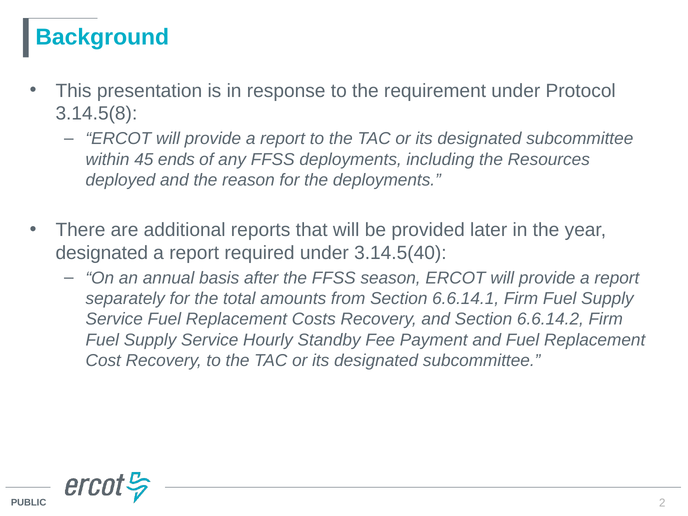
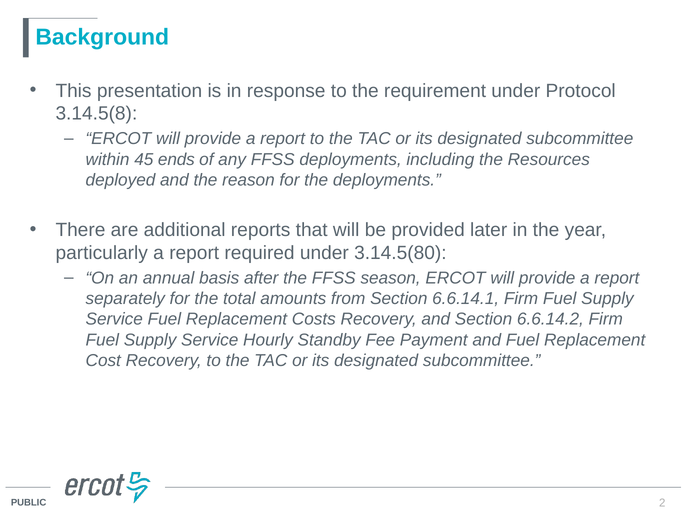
designated: designated -> particularly (102, 253)
3.14.5(40: 3.14.5(40 -> 3.14.5(80 (400, 253)
